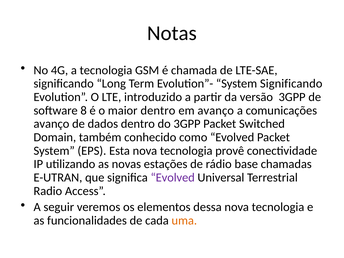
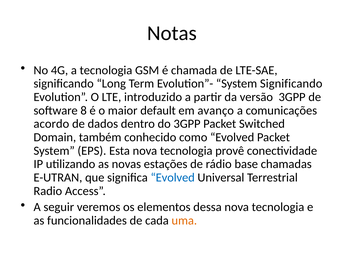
maior dentro: dentro -> default (158, 110)
avanço: avanço -> acordo (51, 124)
Evolved colour: purple -> blue (173, 178)
